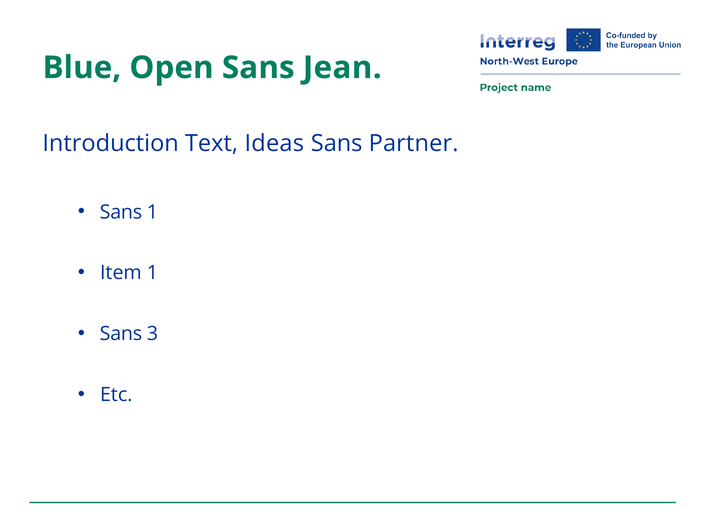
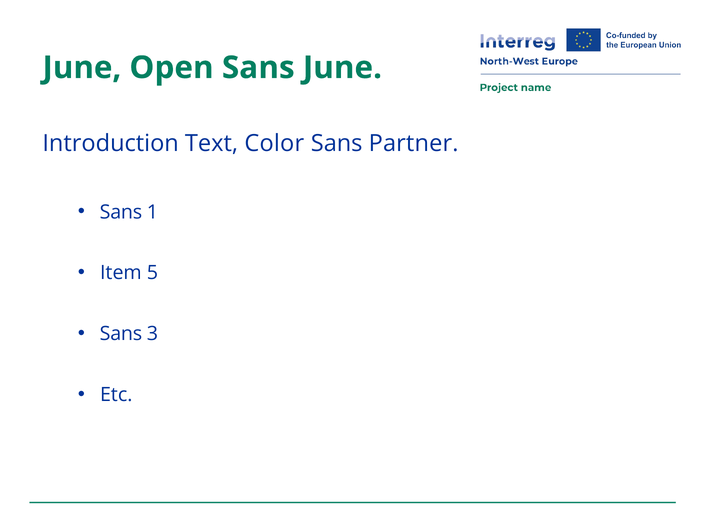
Blue: Blue -> June (82, 68)
Sans Jean: Jean -> June (342, 68)
Ideas: Ideas -> Color (274, 143)
Item 1: 1 -> 5 (152, 273)
